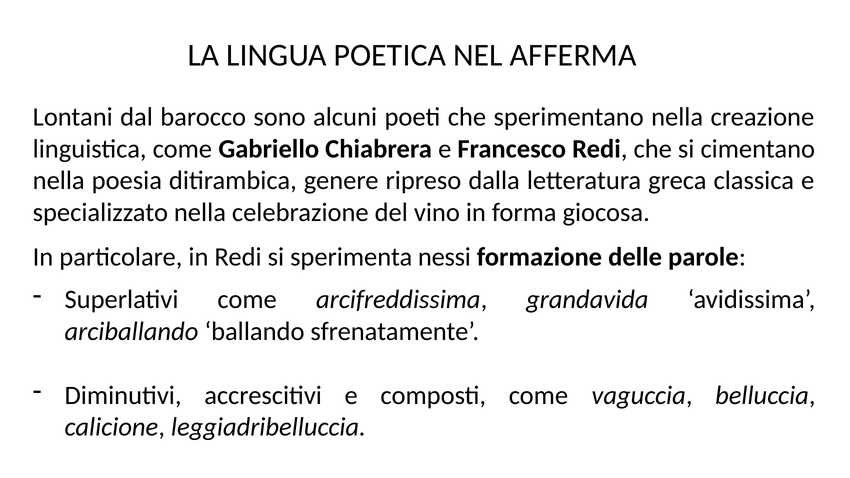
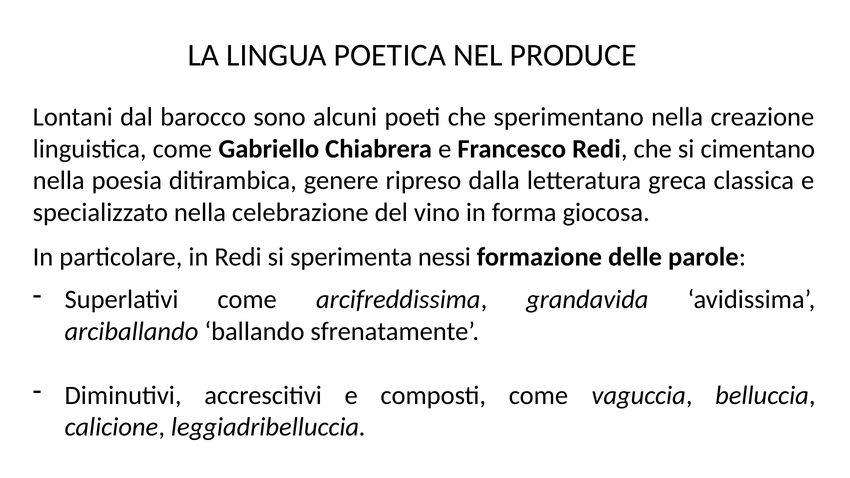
AFFERMA: AFFERMA -> PRODUCE (573, 55)
